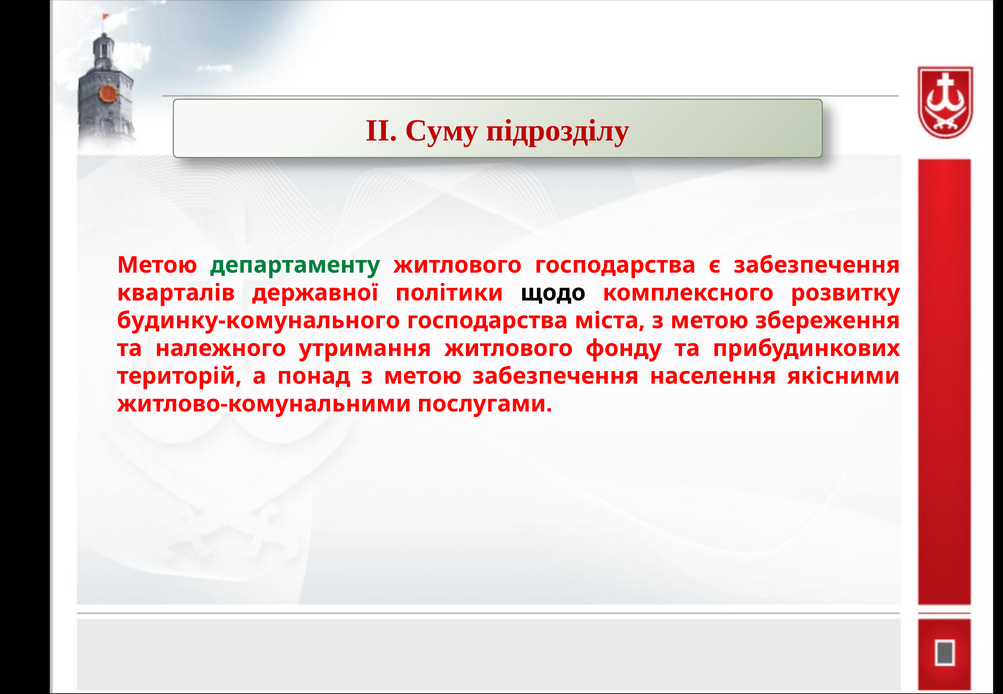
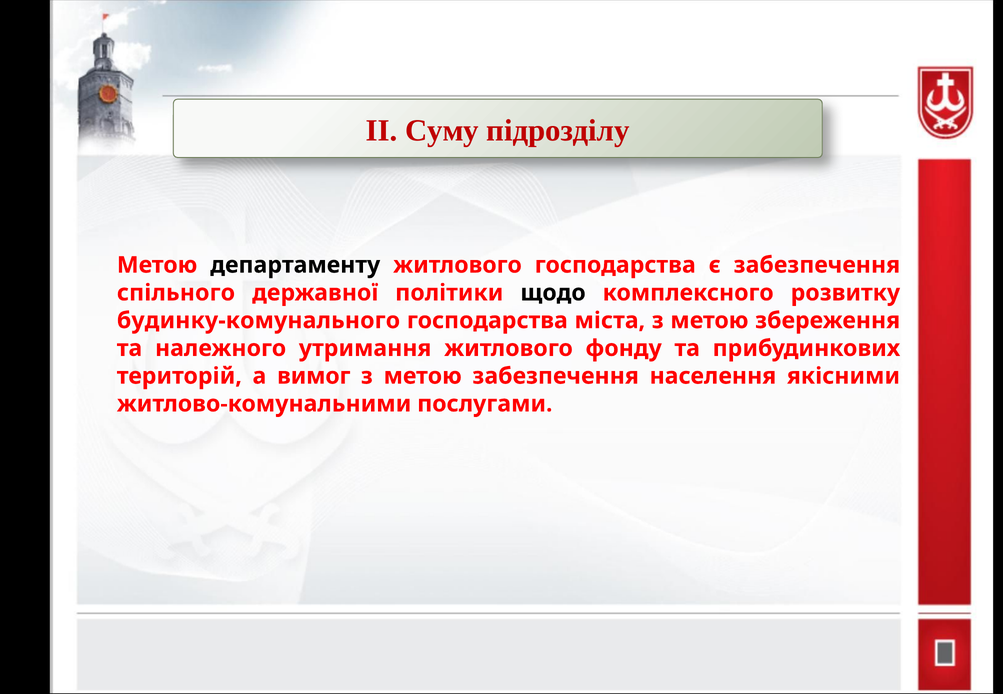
департаменту colour: green -> black (295, 265)
кварталів: кварталів -> спільного (176, 293)
понад: понад -> вимог (314, 376)
